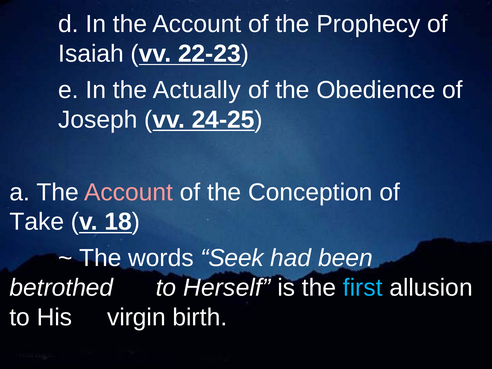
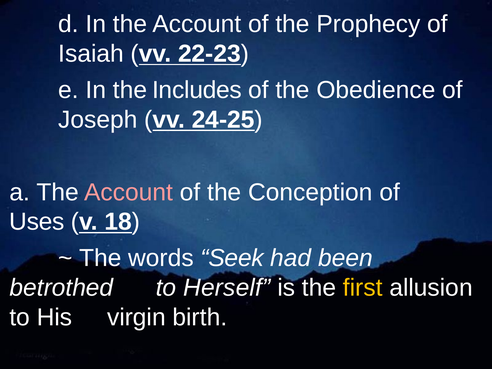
Actually: Actually -> Includes (197, 90)
Take: Take -> Uses (37, 222)
first colour: light blue -> yellow (363, 288)
